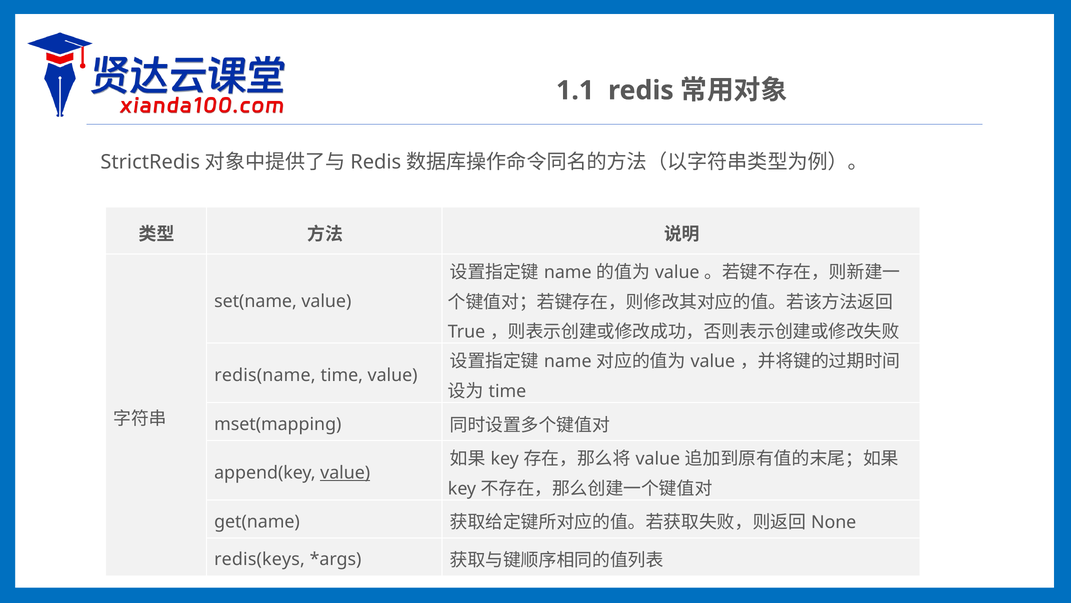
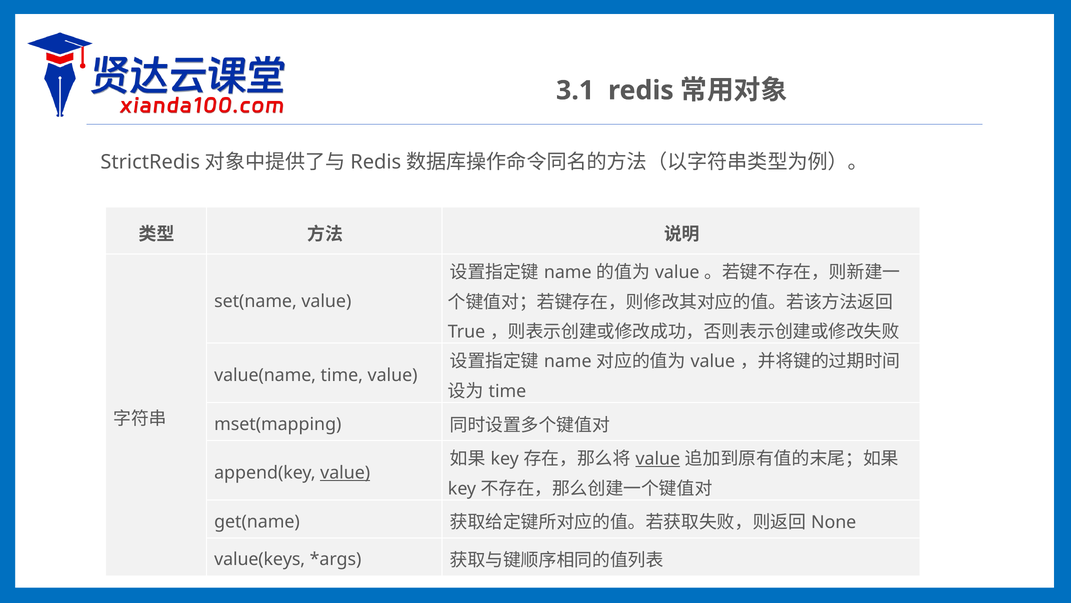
1.1: 1.1 -> 3.1 (575, 90)
redis(name: redis(name -> value(name (265, 375)
value underline: none -> present (658, 459)
redis(keys: redis(keys -> value(keys (260, 559)
